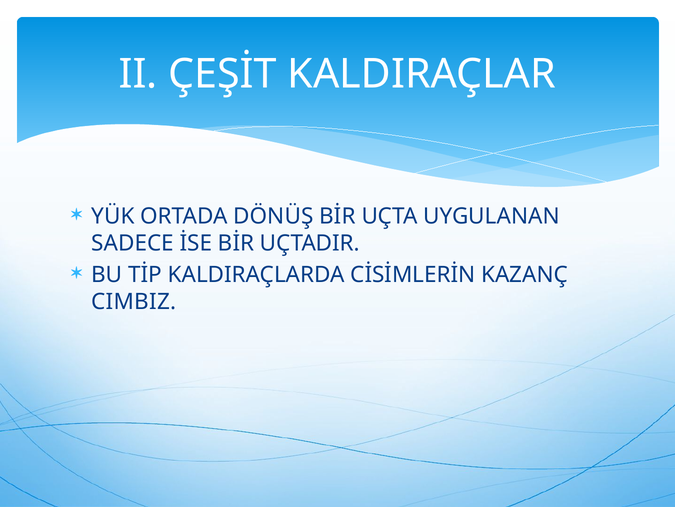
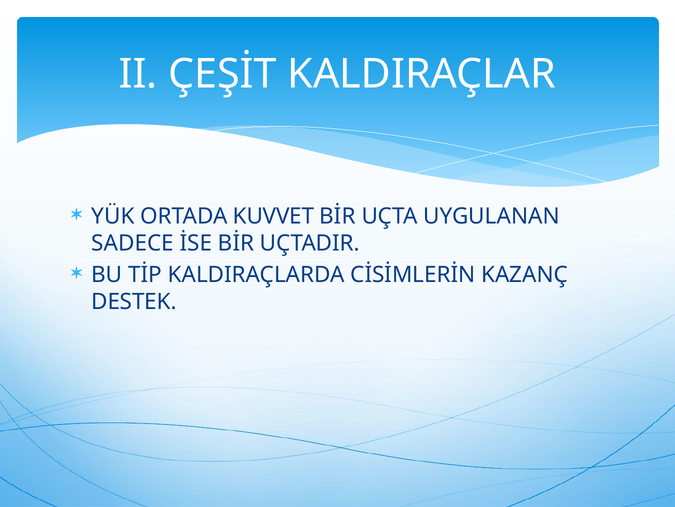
DÖNÜŞ: DÖNÜŞ -> KUVVET (274, 216)
CIMBIZ: CIMBIZ -> DESTEK (134, 301)
